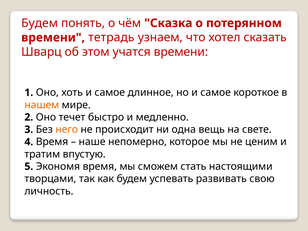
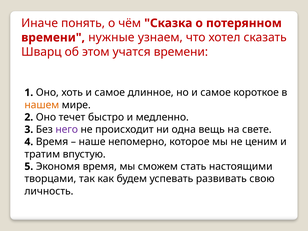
Будем: Будем -> Иначе (40, 23)
тетрадь: тетрадь -> нужные (111, 38)
него colour: orange -> purple (67, 130)
